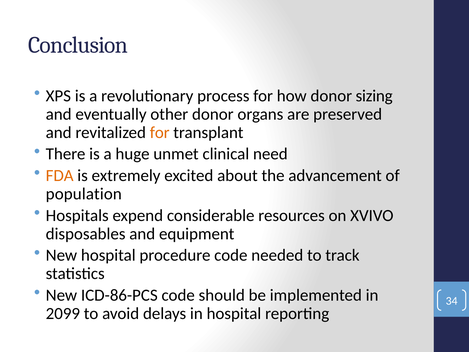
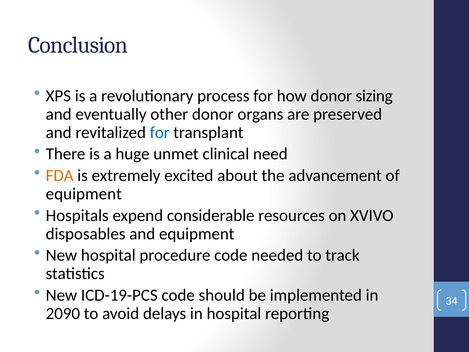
for colour: orange -> blue (160, 132)
population: population -> equipment (84, 194)
ICD-86-PCS: ICD-86-PCS -> ICD-19-PCS (119, 295)
2099: 2099 -> 2090 (63, 313)
